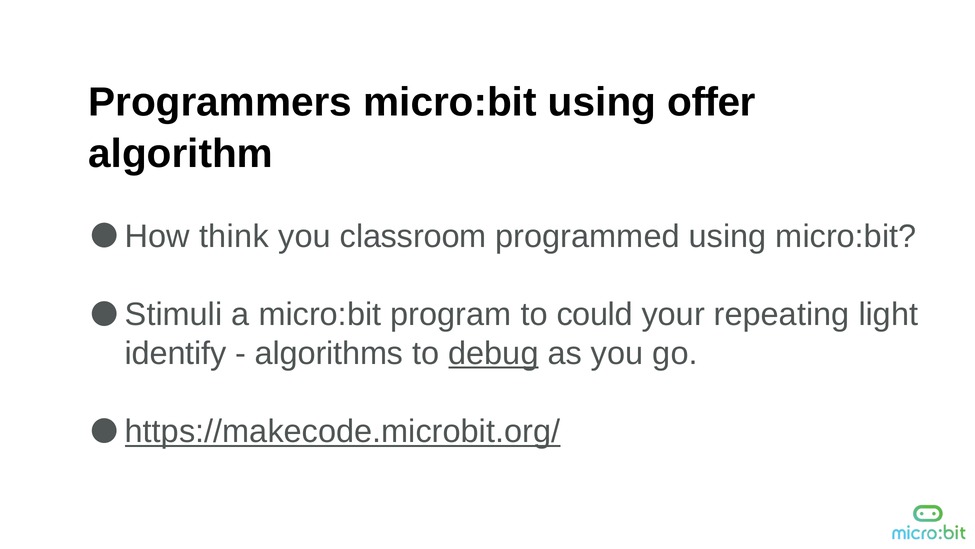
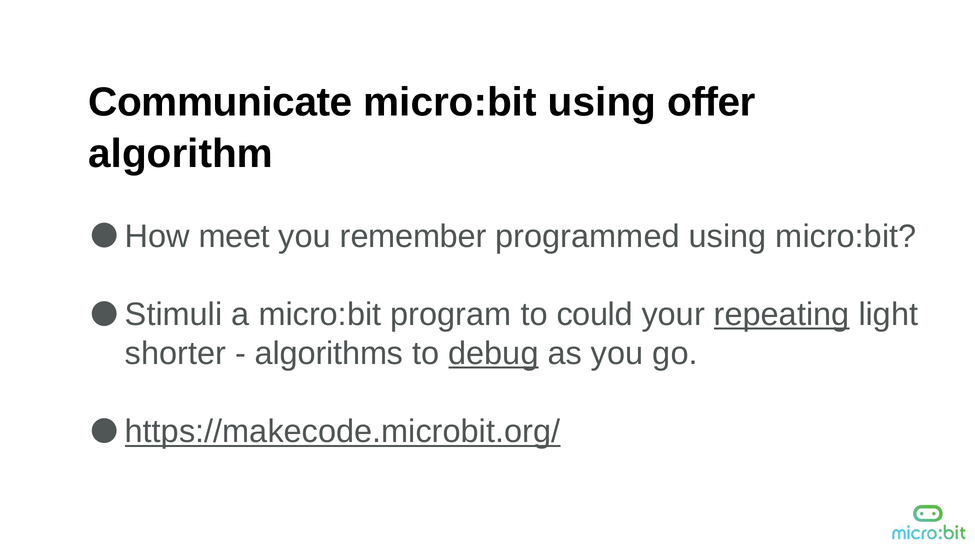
Programmers: Programmers -> Communicate (220, 102)
think: think -> meet (234, 236)
classroom: classroom -> remember (413, 236)
repeating underline: none -> present (782, 314)
identify: identify -> shorter (175, 353)
